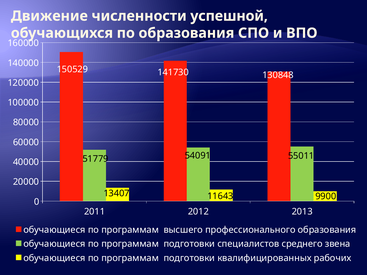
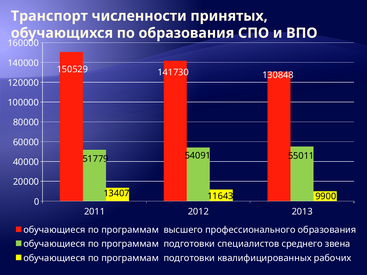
Движение: Движение -> Транспорт (49, 16)
успешной: успешной -> принятых (229, 16)
